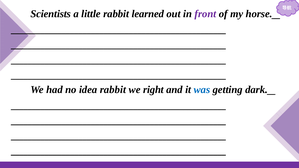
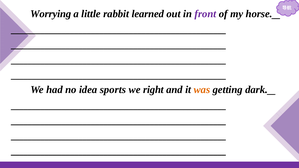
Scientists: Scientists -> Worrying (51, 14)
idea rabbit: rabbit -> sports (113, 90)
was colour: blue -> orange (202, 90)
